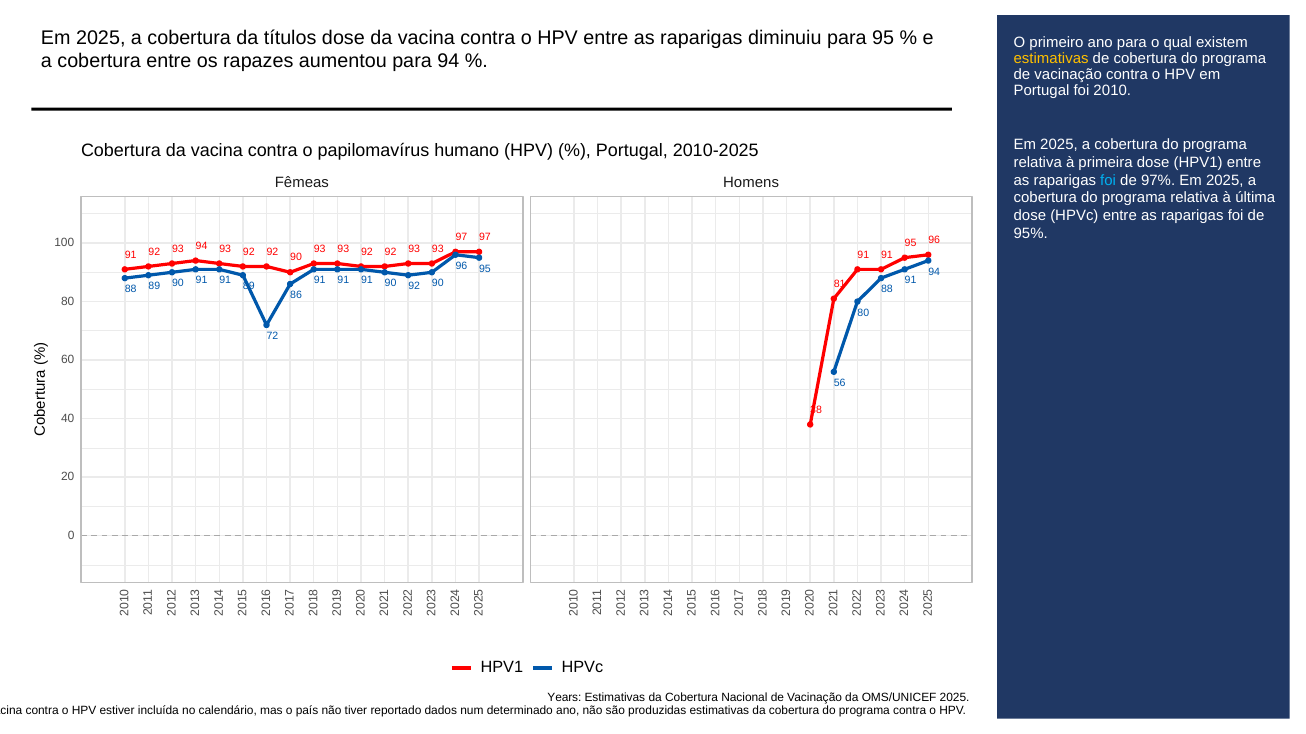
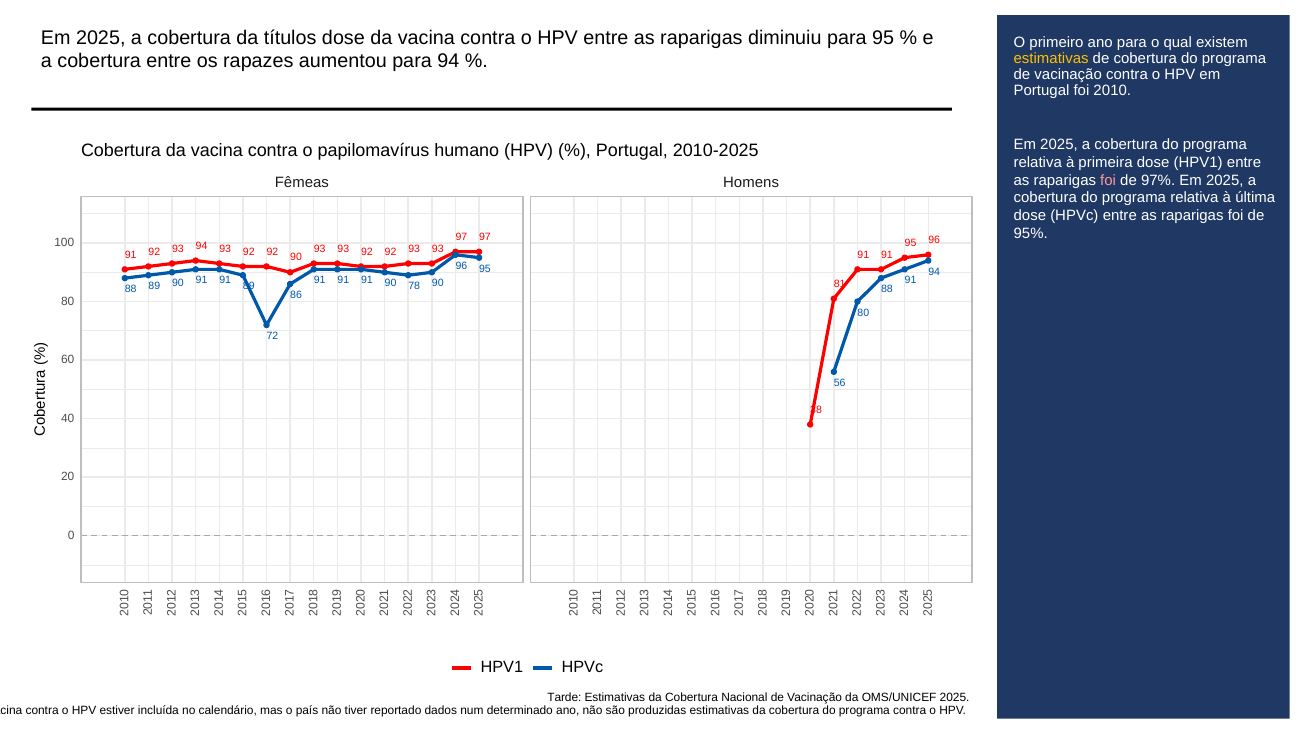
foi colour: light blue -> pink (1108, 180)
90 92: 92 -> 78 (414, 286)
Years: Years -> Tarde (564, 698)
